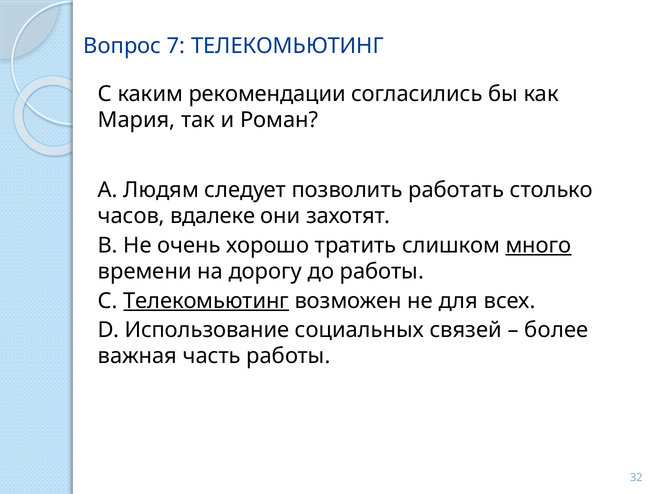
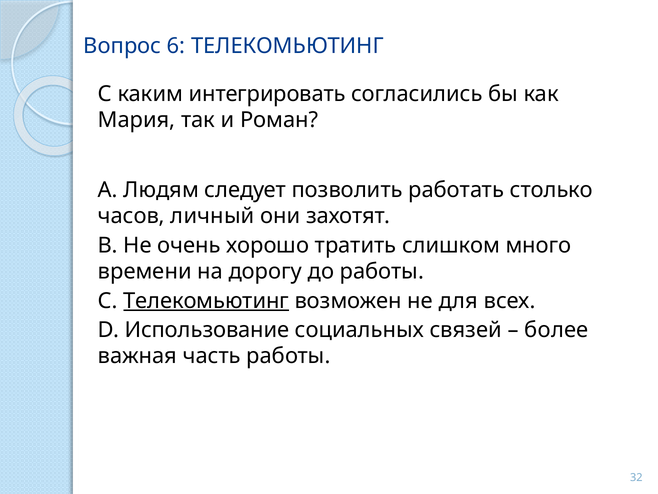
7: 7 -> 6 (176, 46)
рекомендации: рекомендации -> интегрировать (267, 94)
вдалеке: вдалеке -> личный (212, 216)
много underline: present -> none (538, 245)
